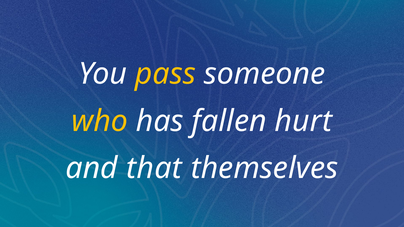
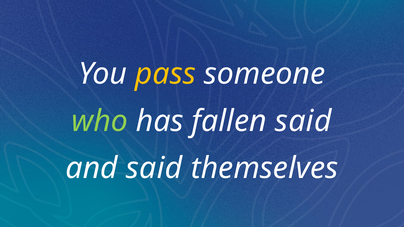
who colour: yellow -> light green (100, 121)
fallen hurt: hurt -> said (303, 121)
and that: that -> said (154, 168)
